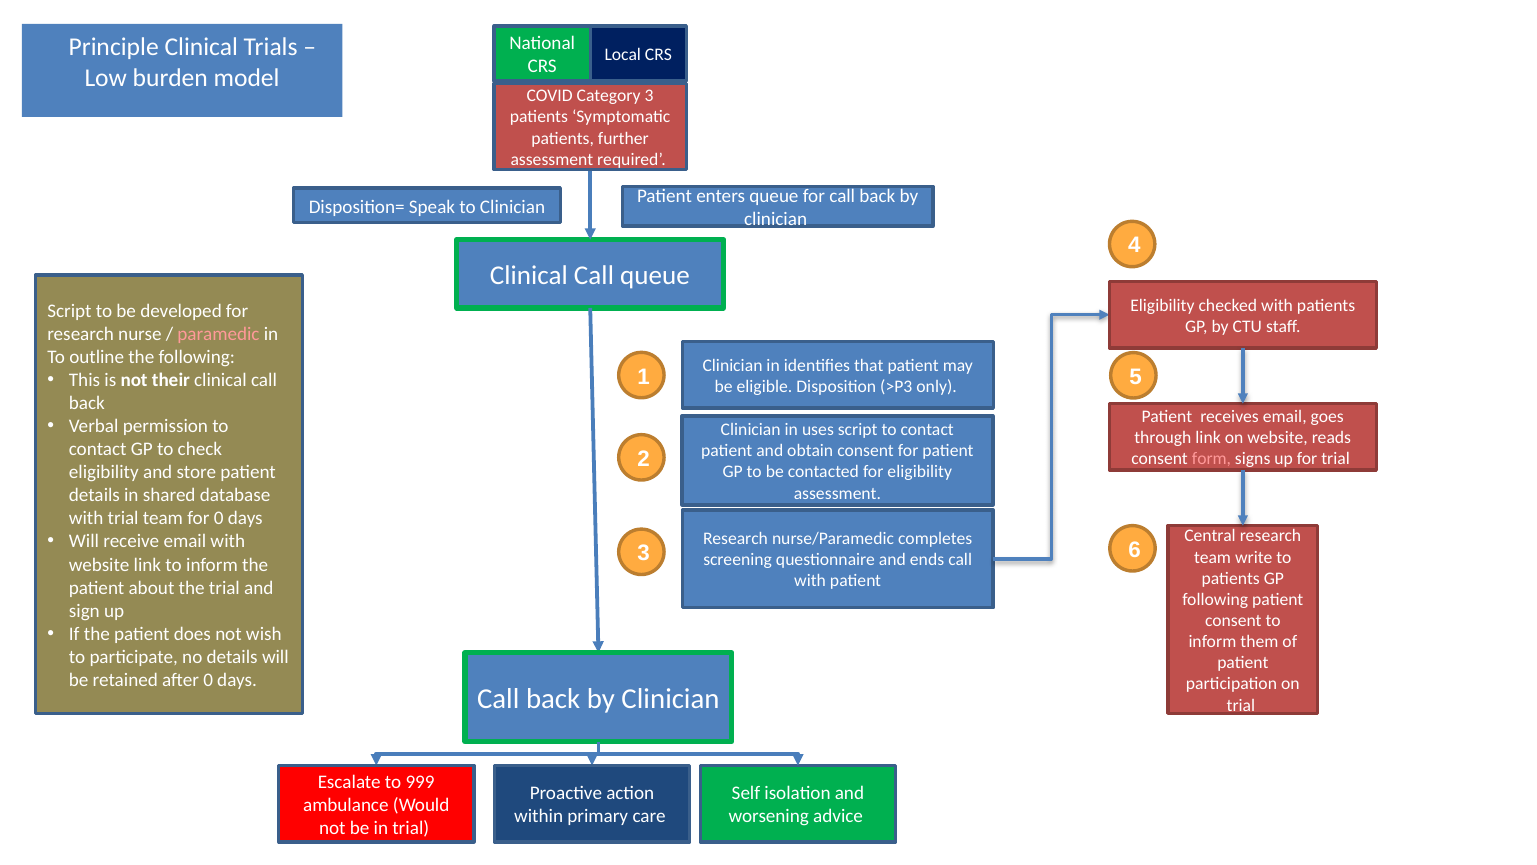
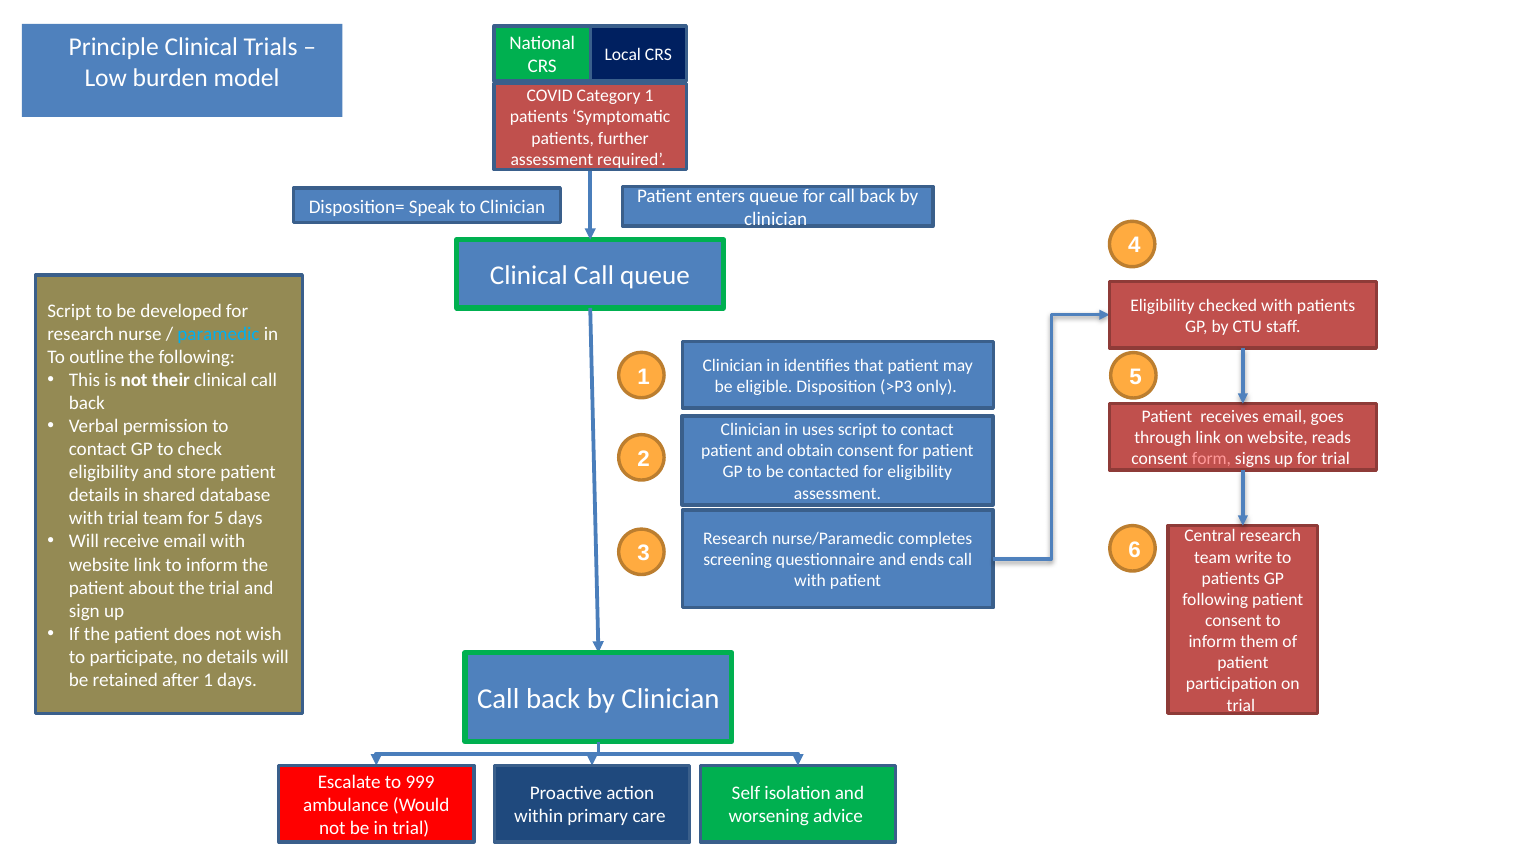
Category 3: 3 -> 1 (649, 96)
paramedic colour: pink -> light blue (218, 334)
for 0: 0 -> 5 (219, 518)
after 0: 0 -> 1 (208, 680)
